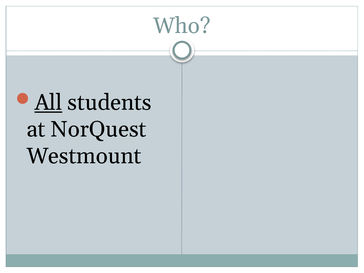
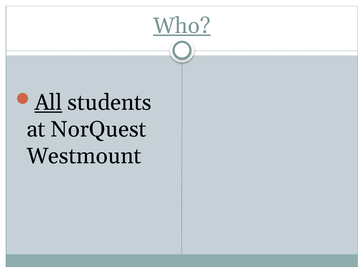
Who underline: none -> present (182, 26)
